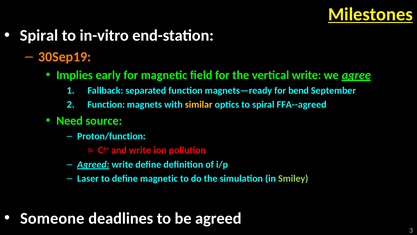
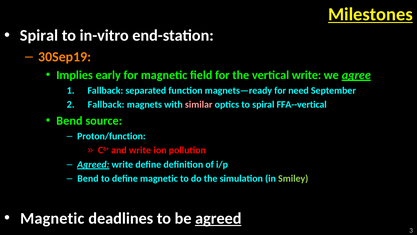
bend: bend -> need (299, 90)
Function: Function -> Fallback (106, 104)
similar colour: yellow -> pink (199, 104)
FFA--agreed: FFA--agreed -> FFA--vertical (302, 104)
Need: Need -> Bend (69, 121)
Laser: Laser -> Bend (88, 178)
Someone: Someone -> Magnetic (52, 218)
agreed underline: none -> present (218, 218)
